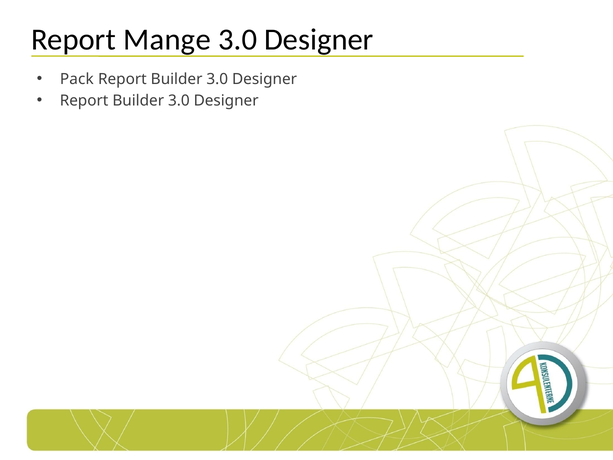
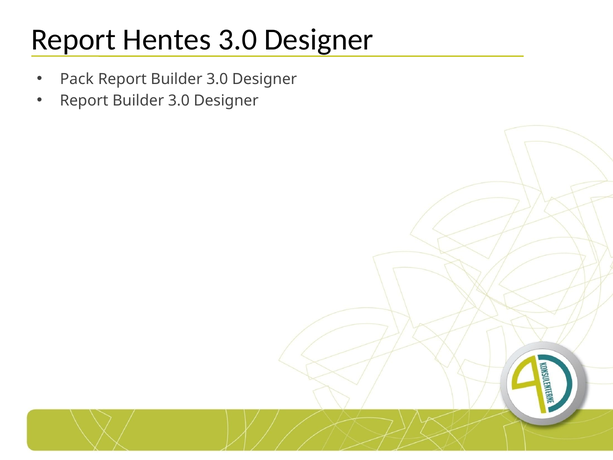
Mange: Mange -> Hentes (167, 40)
